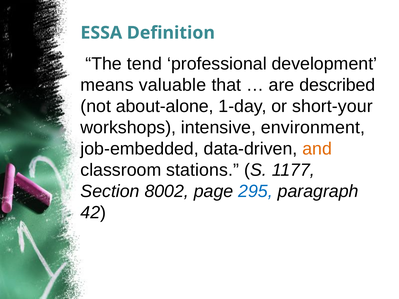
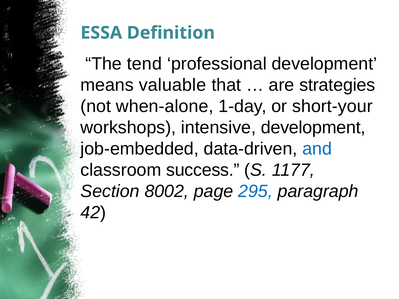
described: described -> strategies (337, 85)
about-alone: about-alone -> when-alone (165, 106)
intensive environment: environment -> development (313, 128)
and colour: orange -> blue (317, 149)
stations: stations -> success (203, 170)
